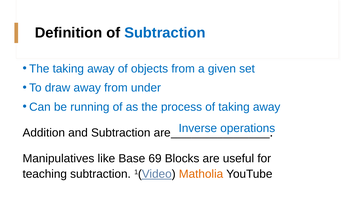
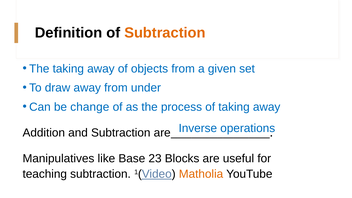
Subtraction colour: blue -> orange (165, 33)
running: running -> change (90, 107)
69: 69 -> 23 (155, 158)
